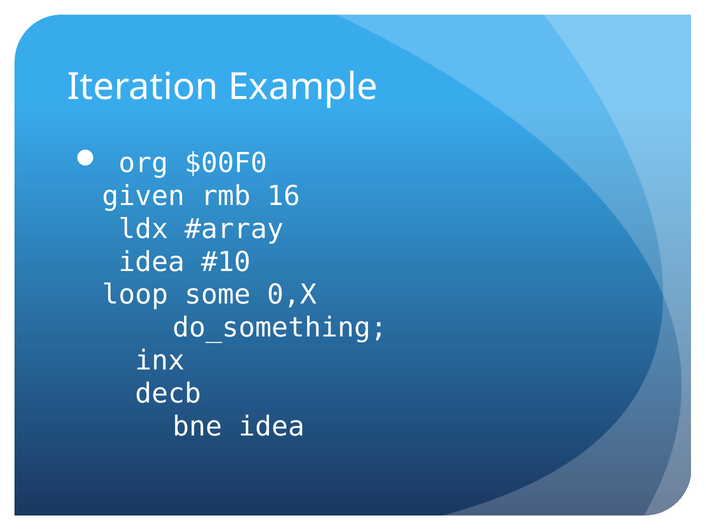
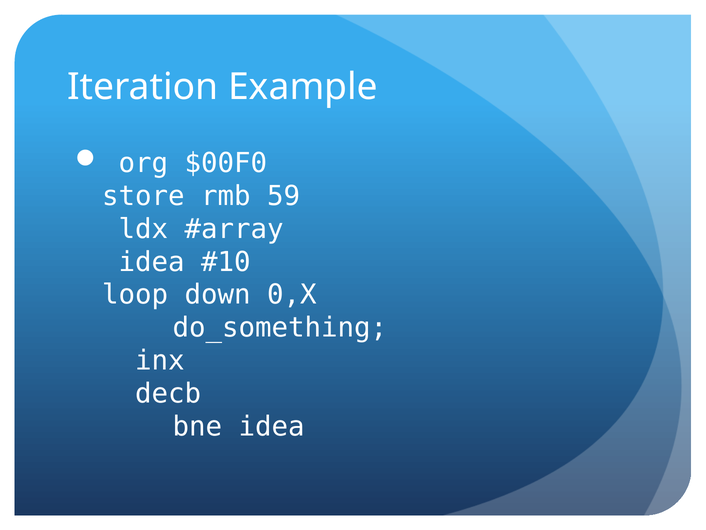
given: given -> store (144, 196)
16: 16 -> 59 (284, 196)
some: some -> down (218, 295)
